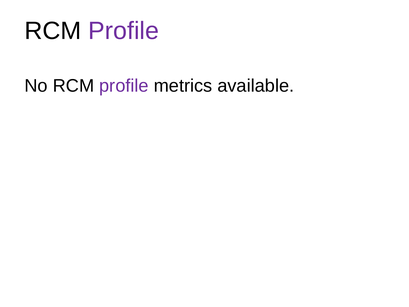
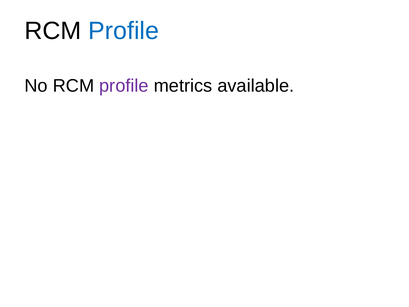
Profile colour: purple -> blue (124, 31)
